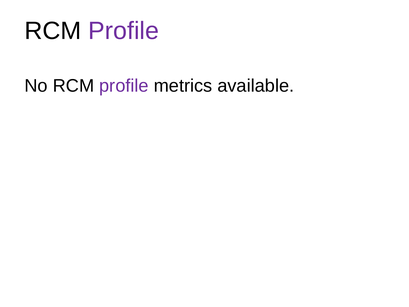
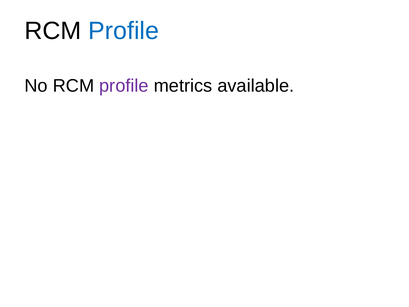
Profile colour: purple -> blue (124, 31)
